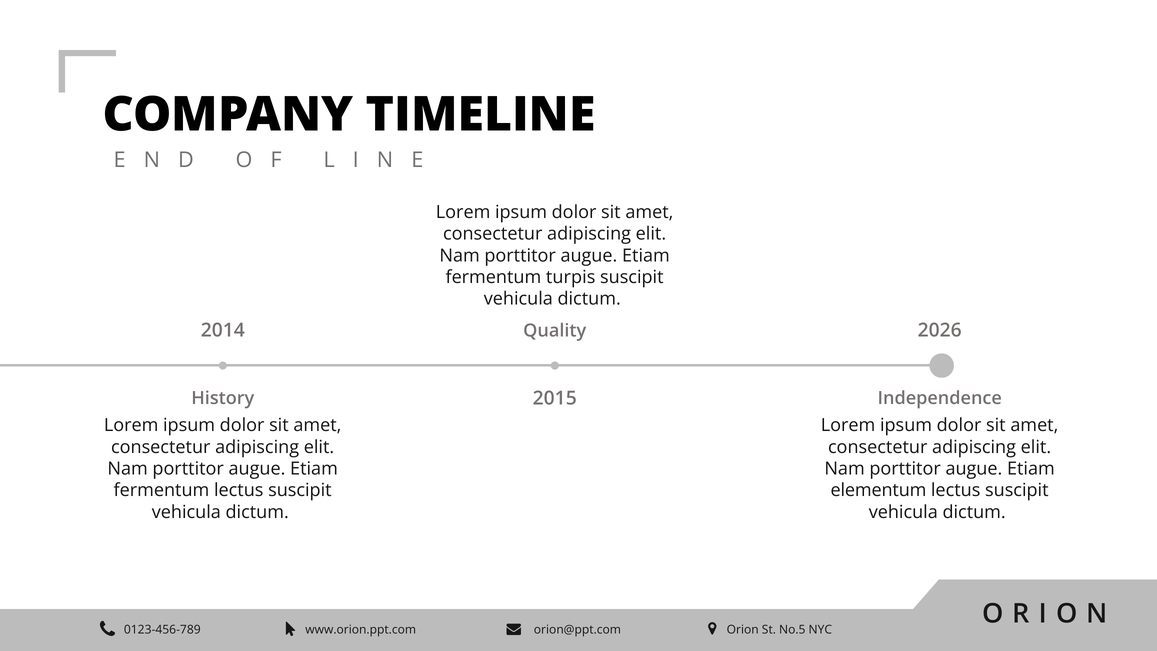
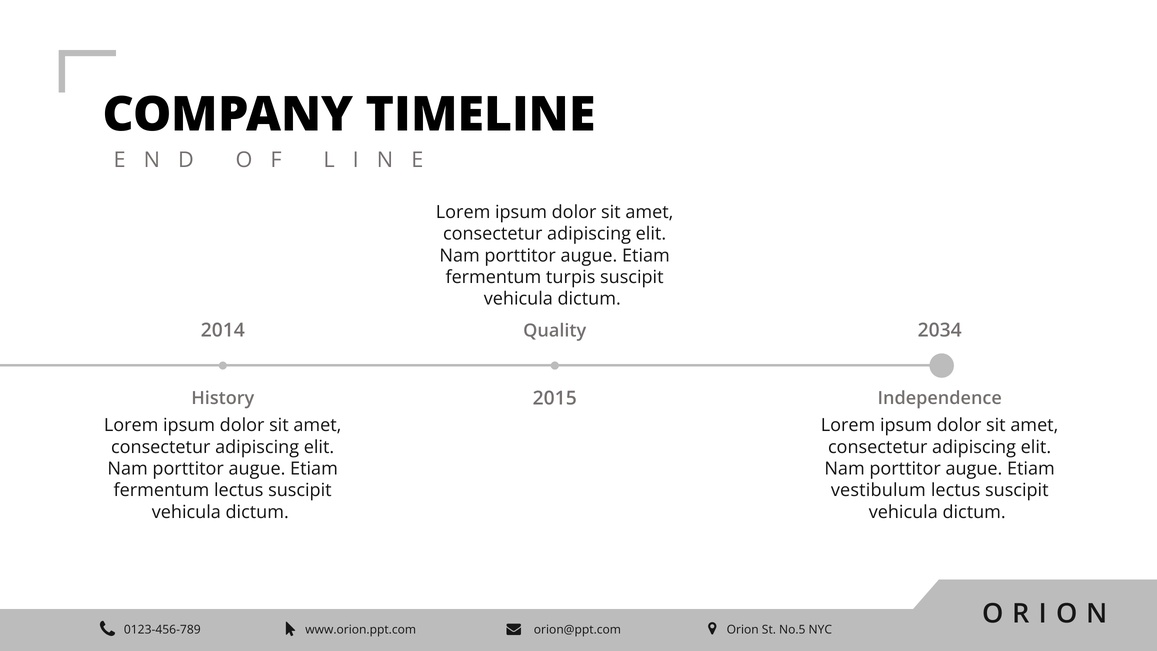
2026: 2026 -> 2034 (940, 330)
elementum: elementum -> vestibulum (878, 490)
